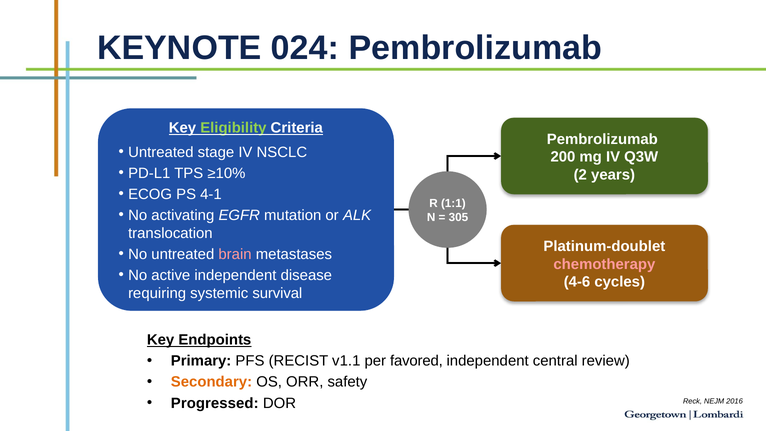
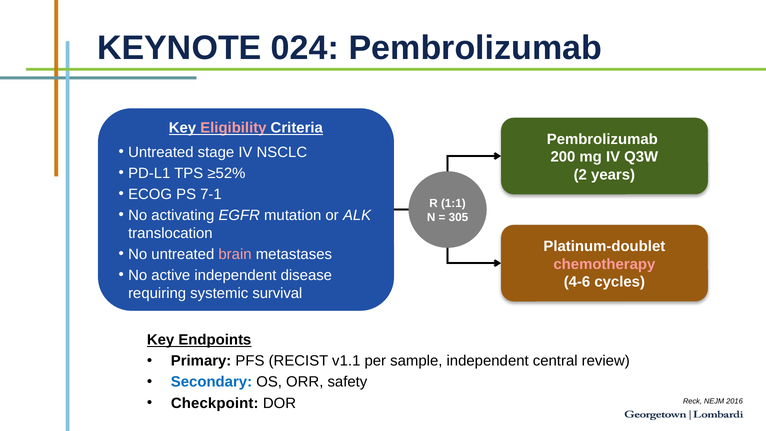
Eligibility colour: light green -> pink (233, 128)
≥10%: ≥10% -> ≥52% (226, 173)
4-1: 4-1 -> 7-1 (211, 194)
favored: favored -> sample (416, 361)
Secondary colour: orange -> blue (211, 382)
Progressed: Progressed -> Checkpoint (215, 403)
